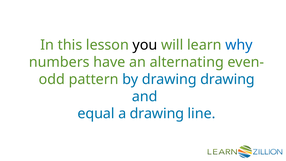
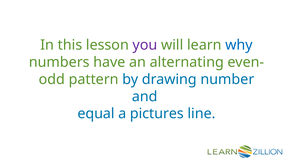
you colour: black -> purple (145, 45)
drawing drawing: drawing -> number (227, 79)
a drawing: drawing -> pictures (157, 114)
